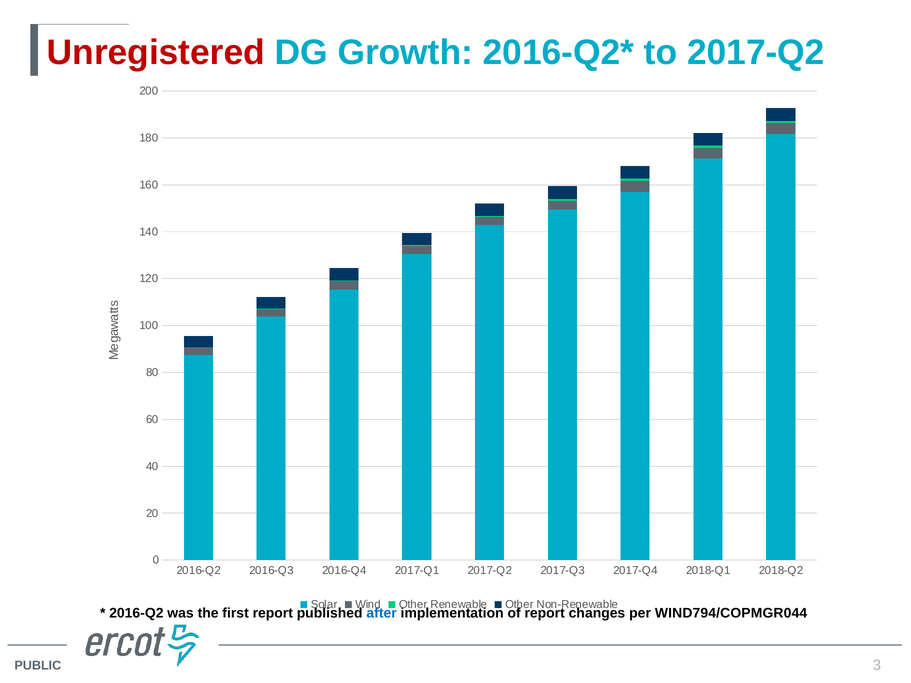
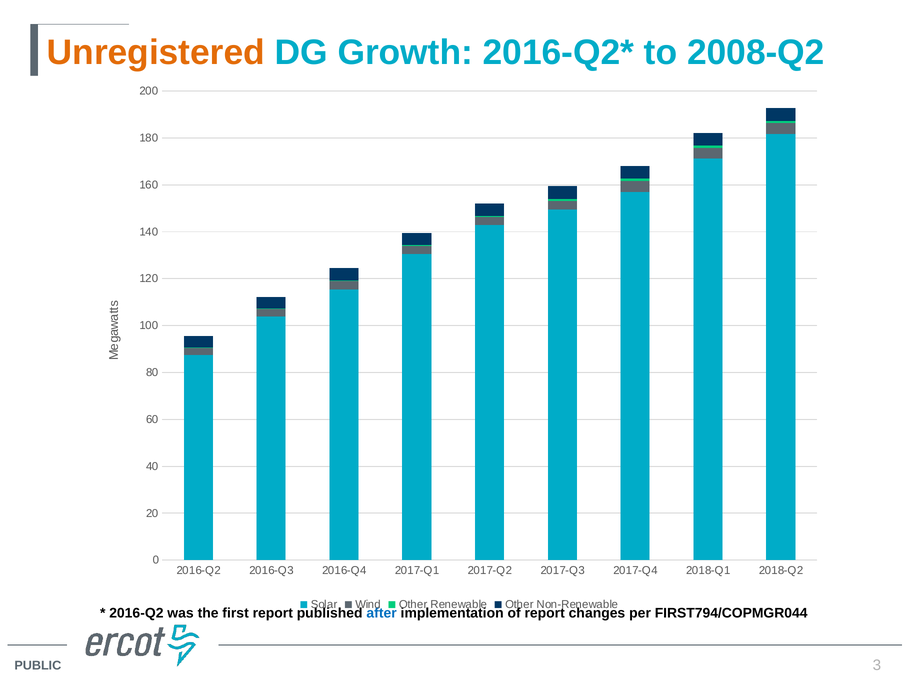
Unregistered colour: red -> orange (156, 53)
to 2017-Q2: 2017-Q2 -> 2008-Q2 (756, 53)
WIND794/COPMGR044: WIND794/COPMGR044 -> FIRST794/COPMGR044 (731, 614)
